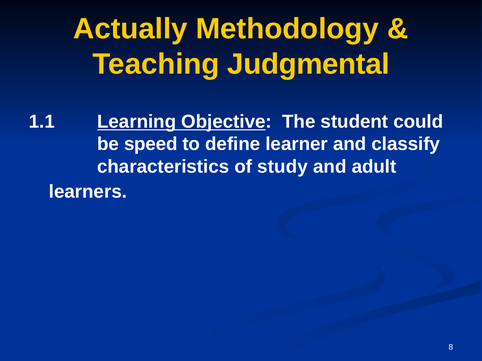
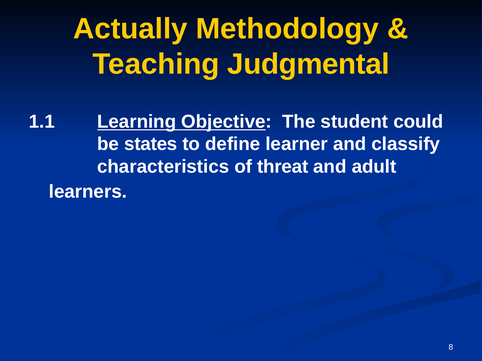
speed: speed -> states (151, 144)
study: study -> threat (283, 167)
